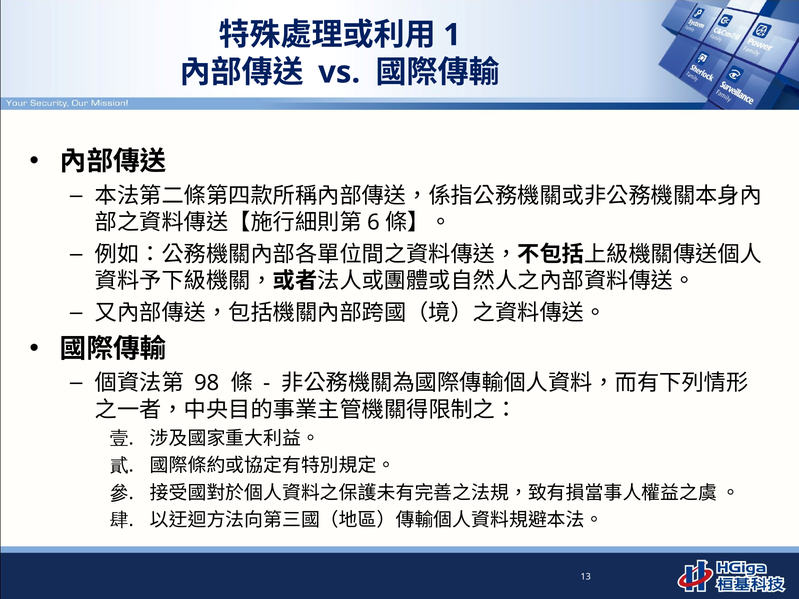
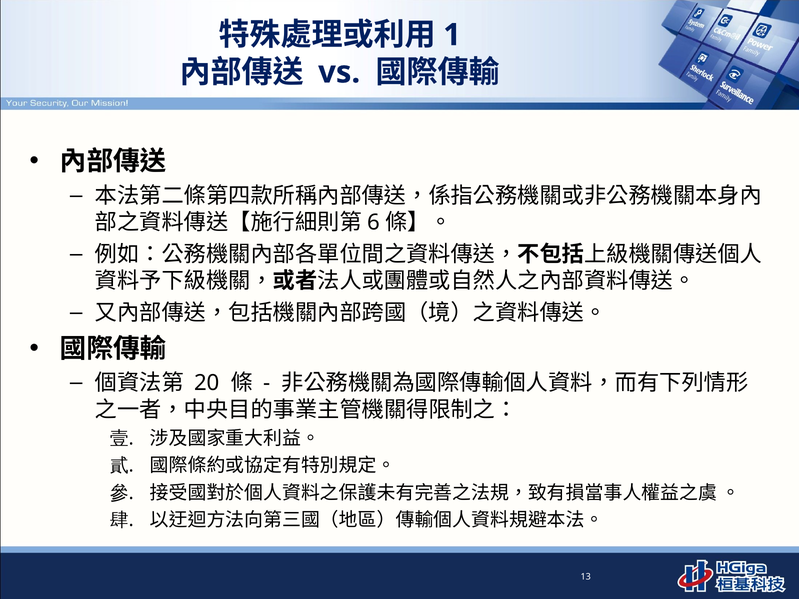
98: 98 -> 20 (207, 383)
